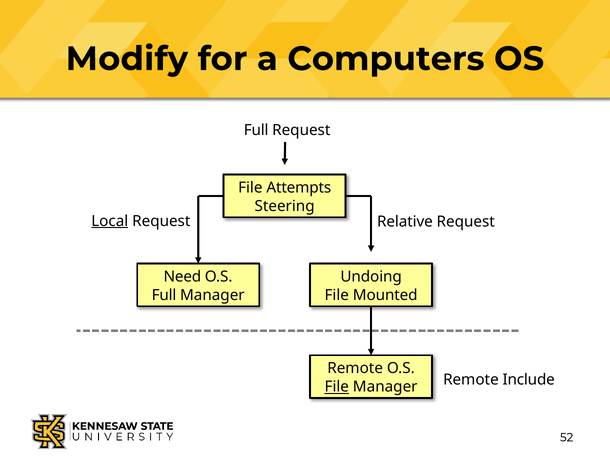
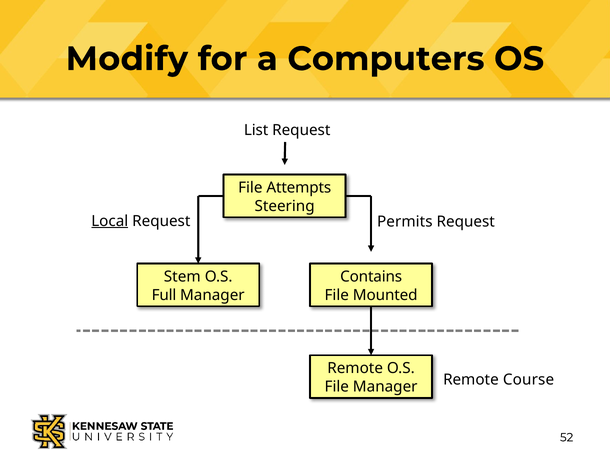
Full: Full -> List (256, 130)
Relative: Relative -> Permits (405, 222)
Need: Need -> Stem (182, 277)
Undoing: Undoing -> Contains (371, 277)
Include: Include -> Course (529, 379)
File underline: present -> none (337, 386)
